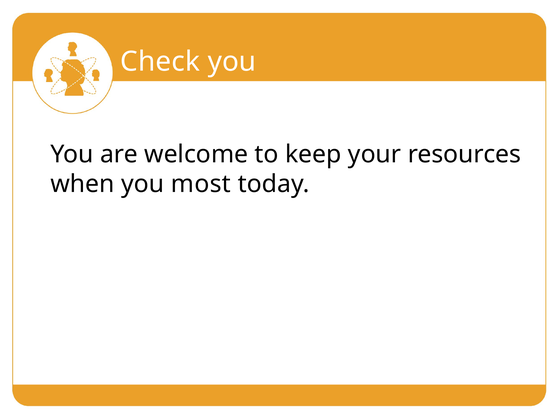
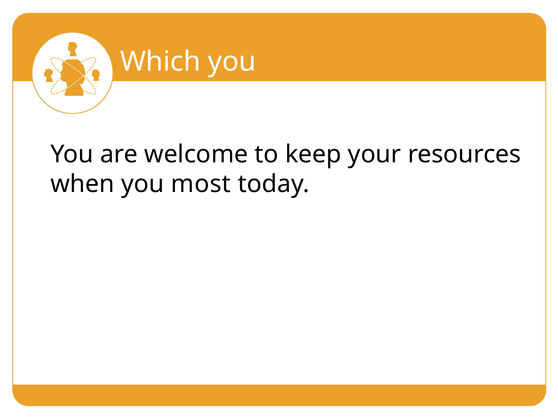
Check: Check -> Which (160, 62)
